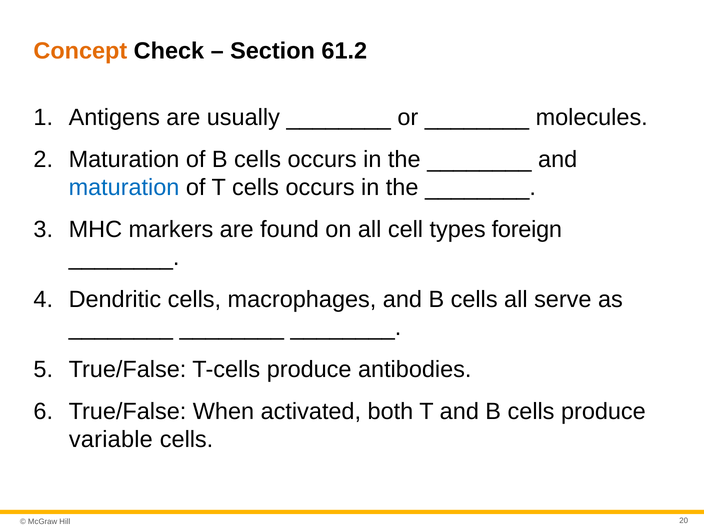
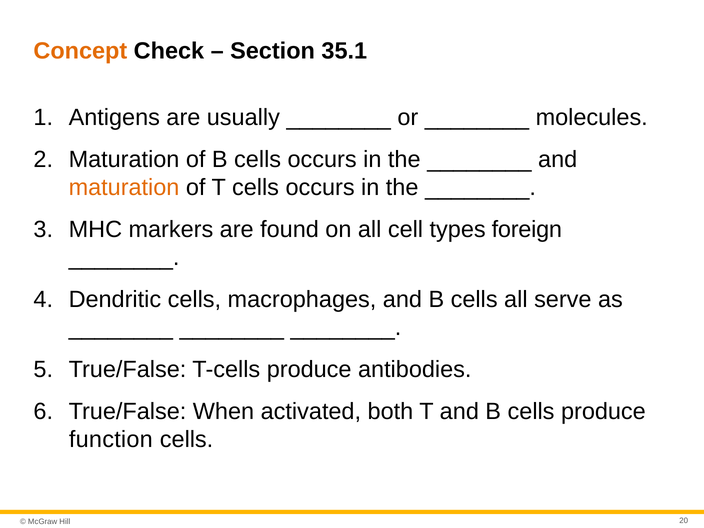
61.2: 61.2 -> 35.1 (344, 51)
maturation colour: blue -> orange (124, 188)
variable: variable -> function (111, 439)
